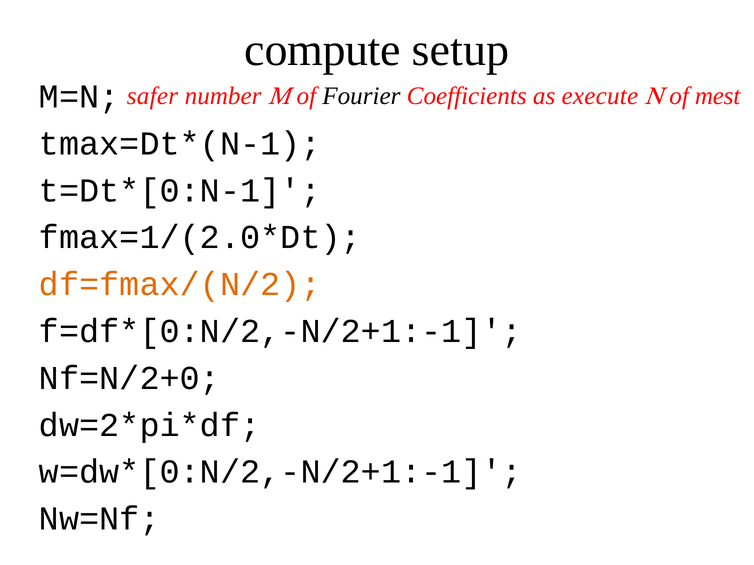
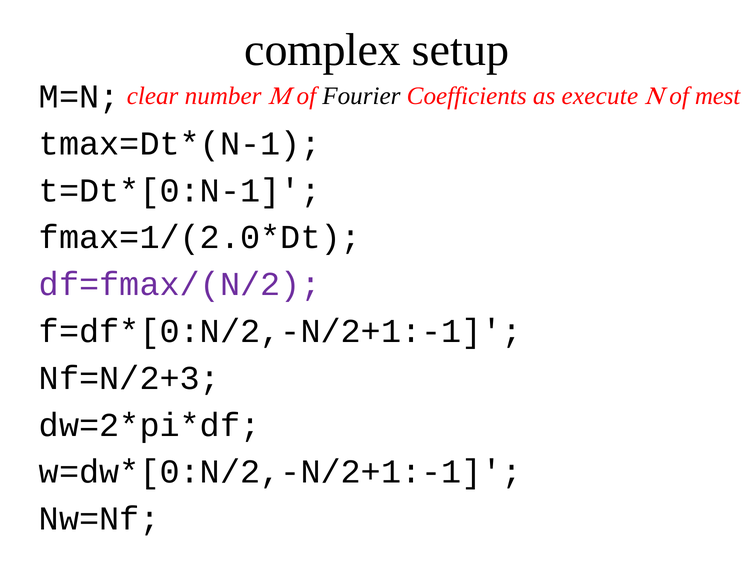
compute: compute -> complex (323, 50)
safer: safer -> clear (153, 96)
df=fmax/(N/2 colour: orange -> purple (180, 285)
Nf=N/2+0: Nf=N/2+0 -> Nf=N/2+3 (129, 378)
